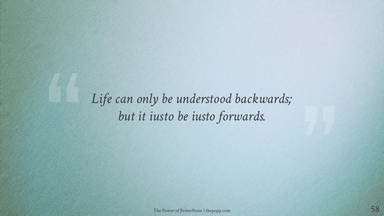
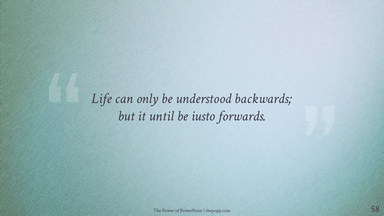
it iusto: iusto -> until (161, 116)
